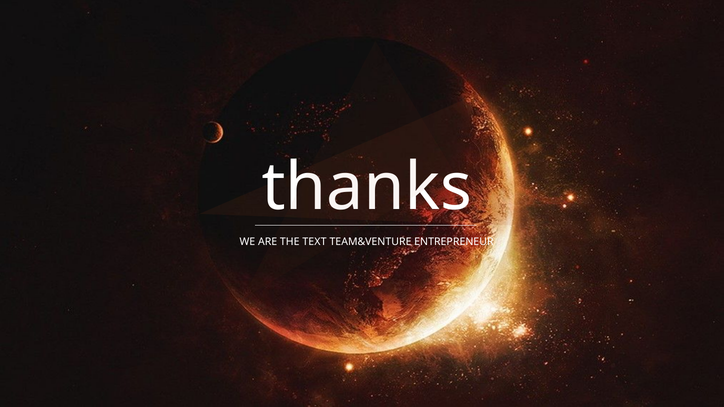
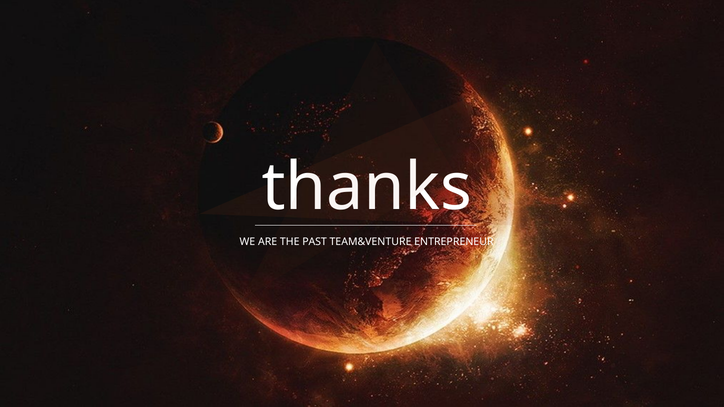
TEXT: TEXT -> PAST (315, 242)
